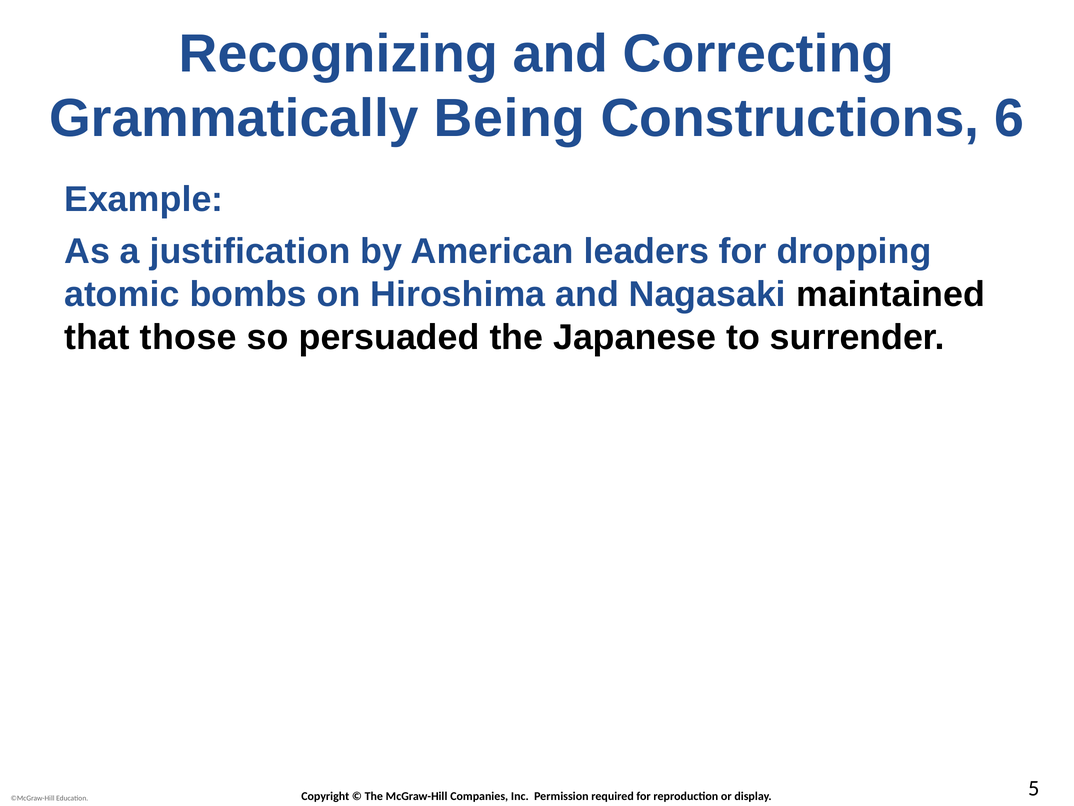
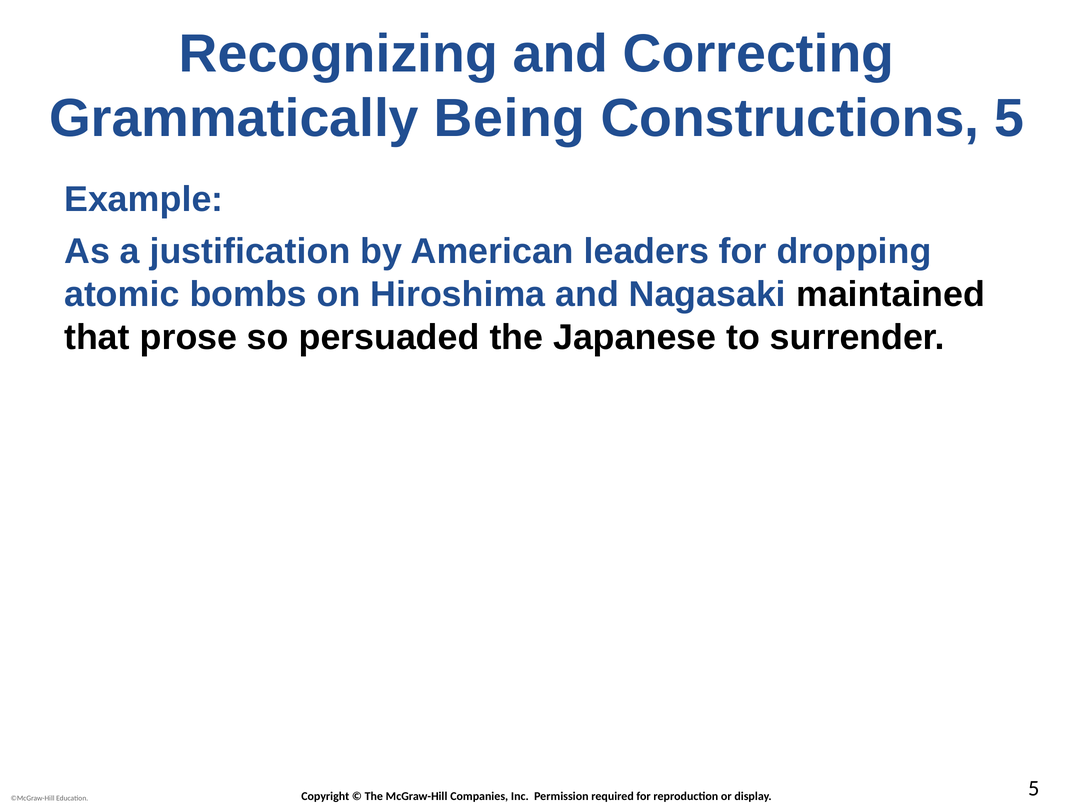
Constructions 6: 6 -> 5 (1009, 118)
those: those -> prose (188, 337)
